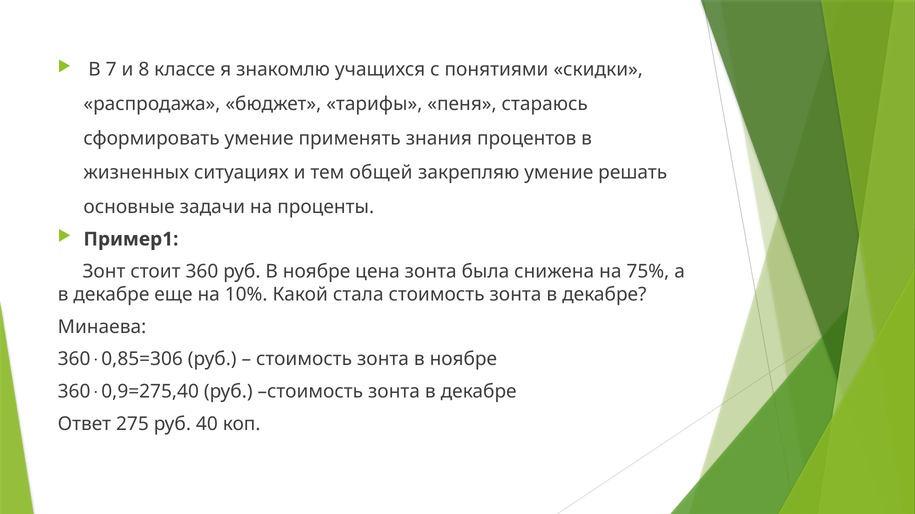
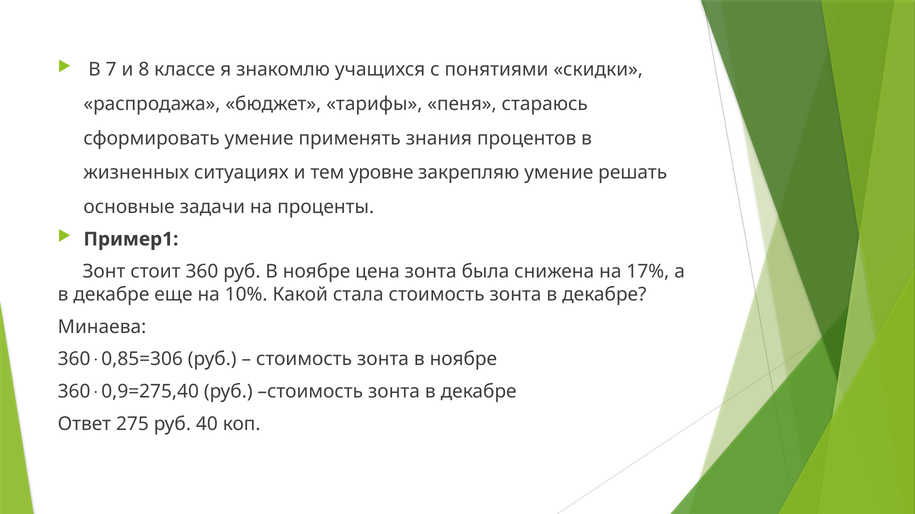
общей: общей -> уровне (381, 173)
75%: 75% -> 17% (648, 272)
